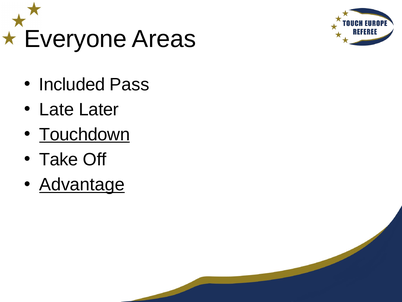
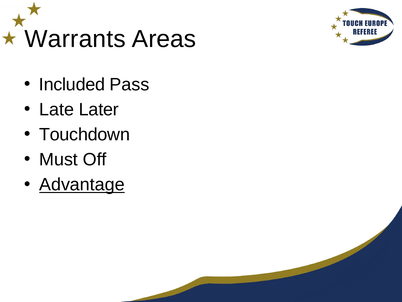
Everyone: Everyone -> Warrants (75, 39)
Touchdown underline: present -> none (84, 134)
Take: Take -> Must (59, 159)
